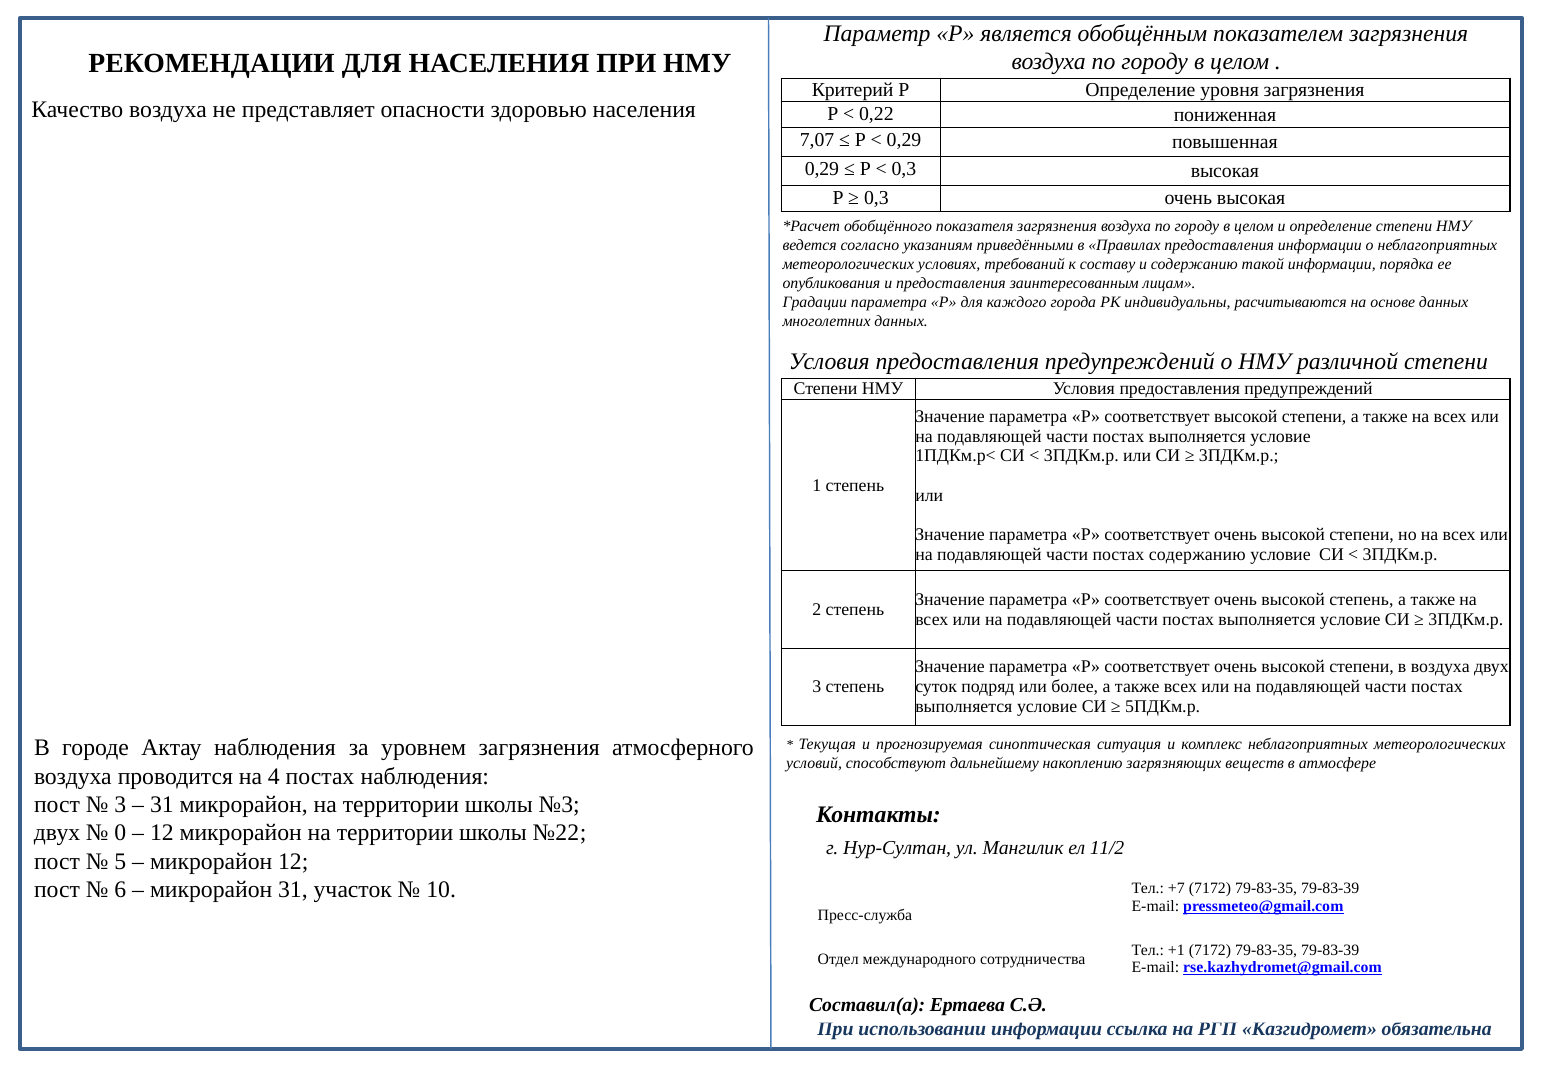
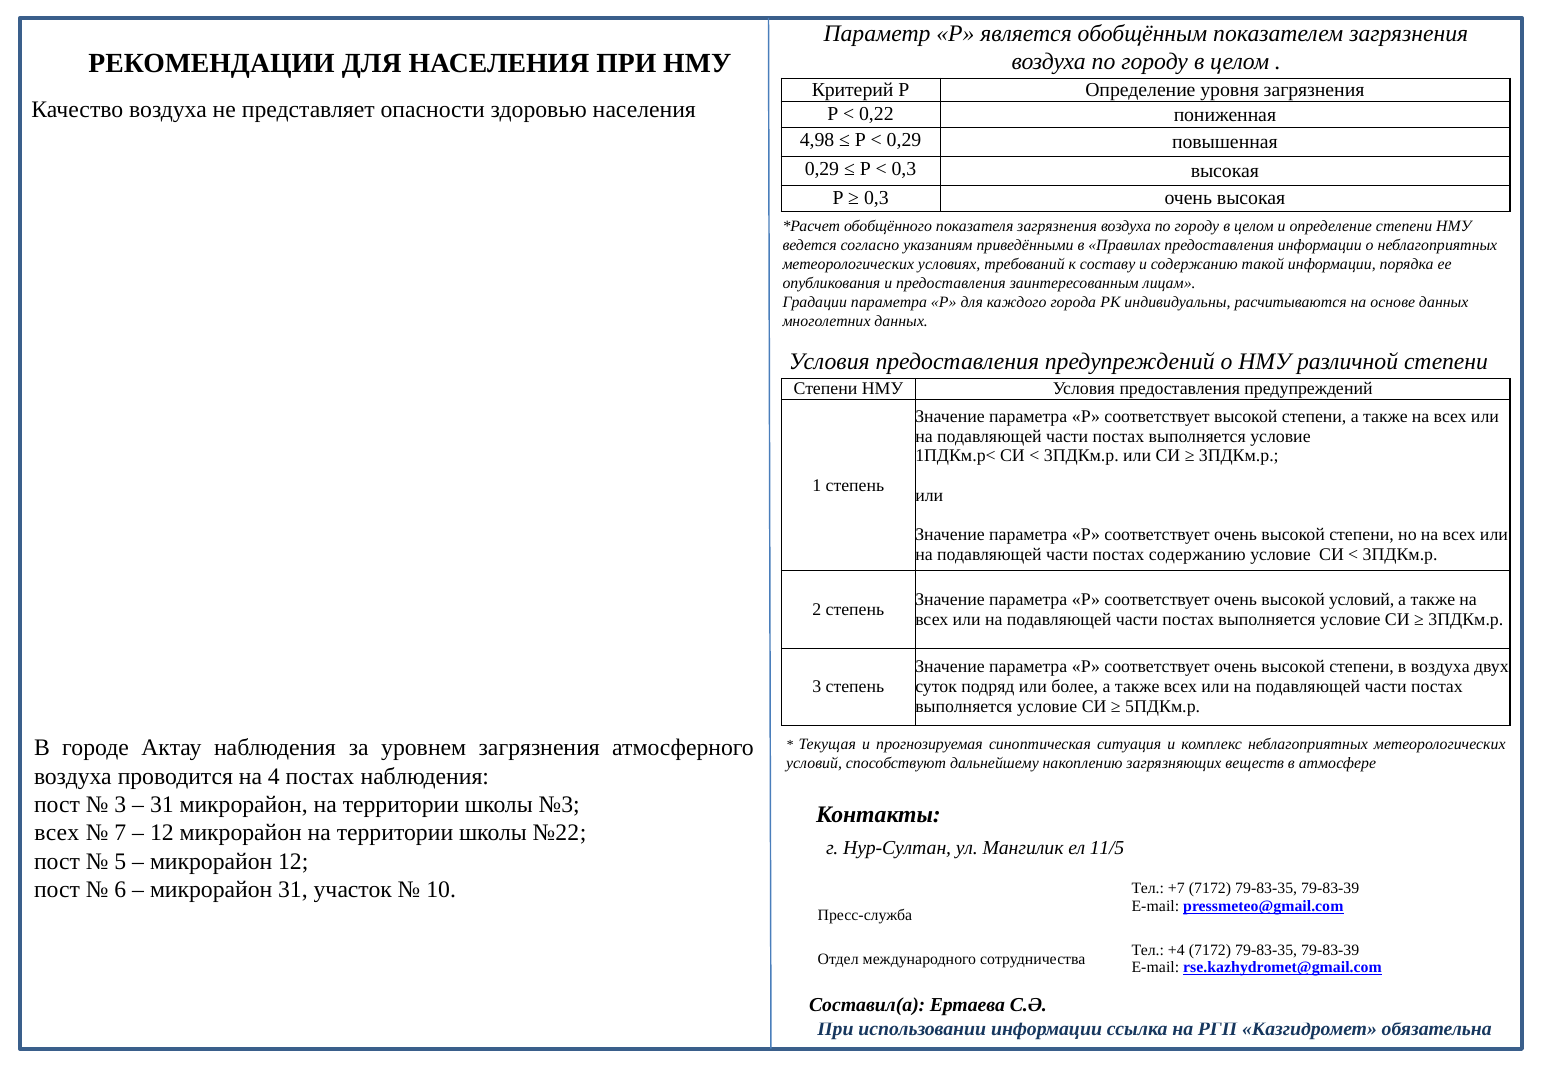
7,07: 7,07 -> 4,98 (817, 140)
высокой степень: степень -> условий (1362, 600)
двух: двух -> всех (57, 834)
0: 0 -> 7 (120, 834)
11/2: 11/2 -> 11/5 (1107, 848)
+1: +1 -> +4 (1176, 951)
